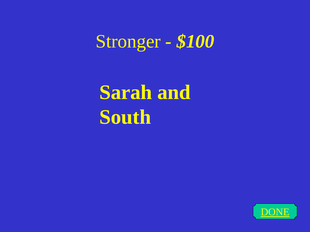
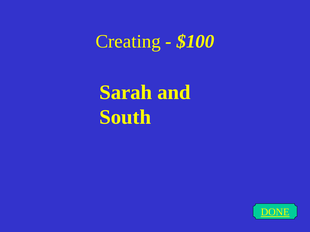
Stronger: Stronger -> Creating (128, 41)
